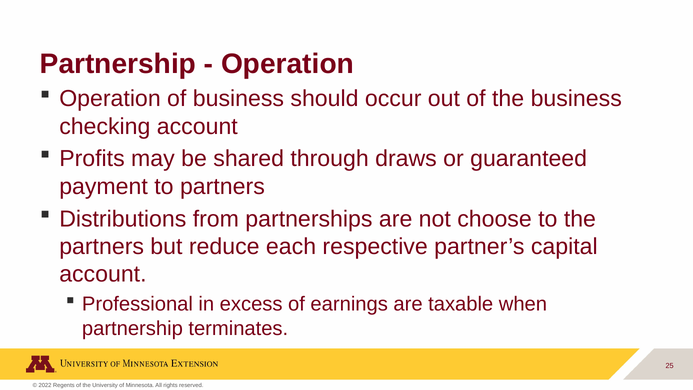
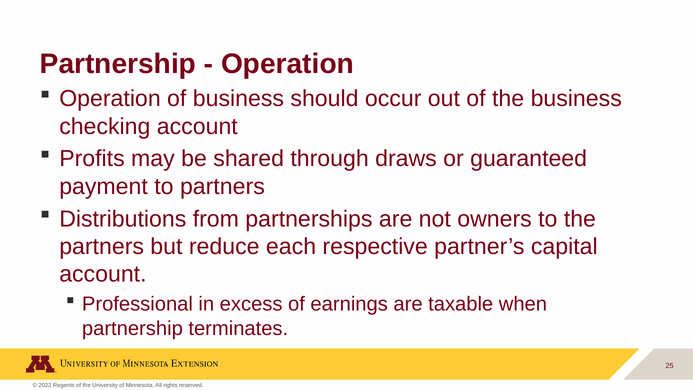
choose: choose -> owners (495, 219)
